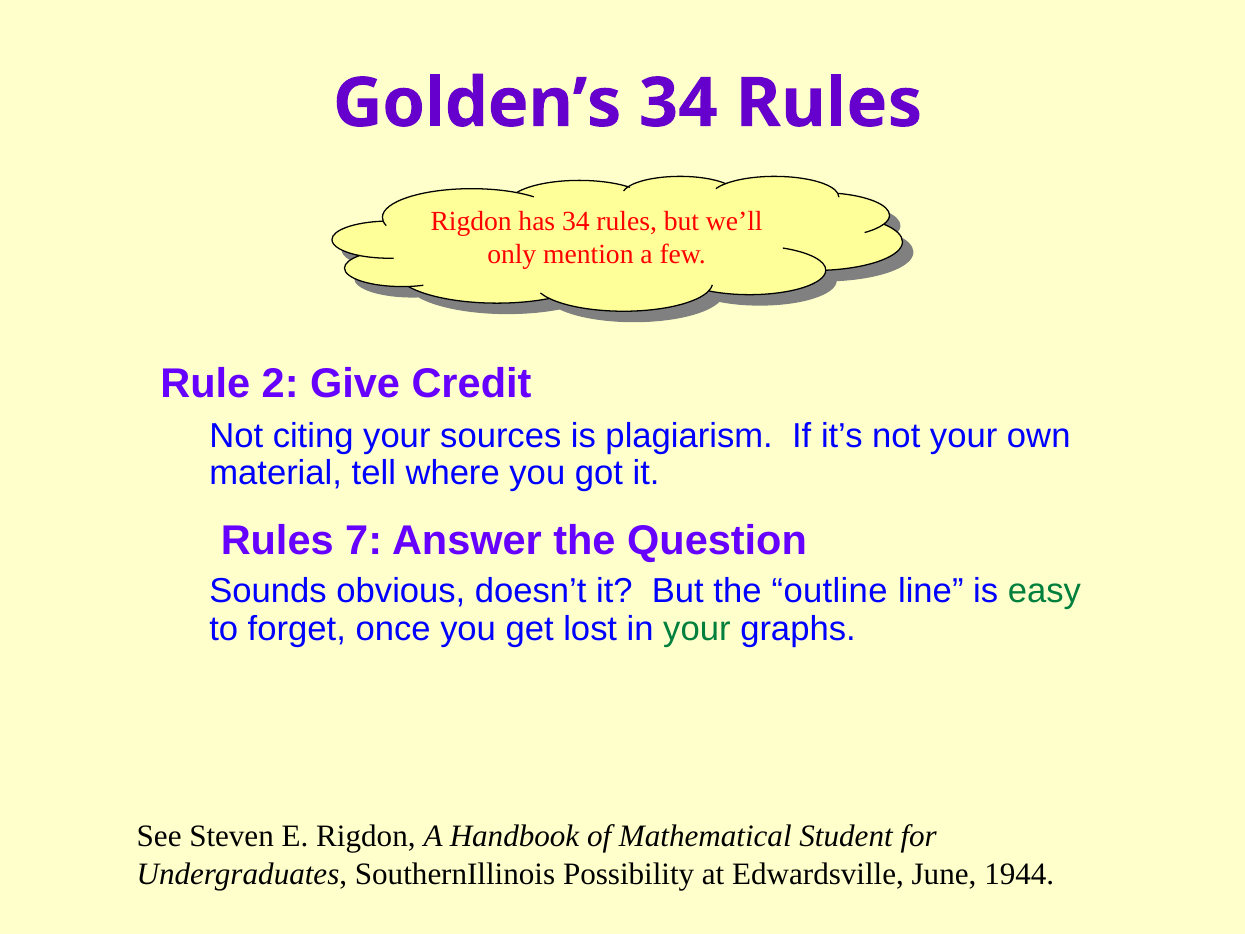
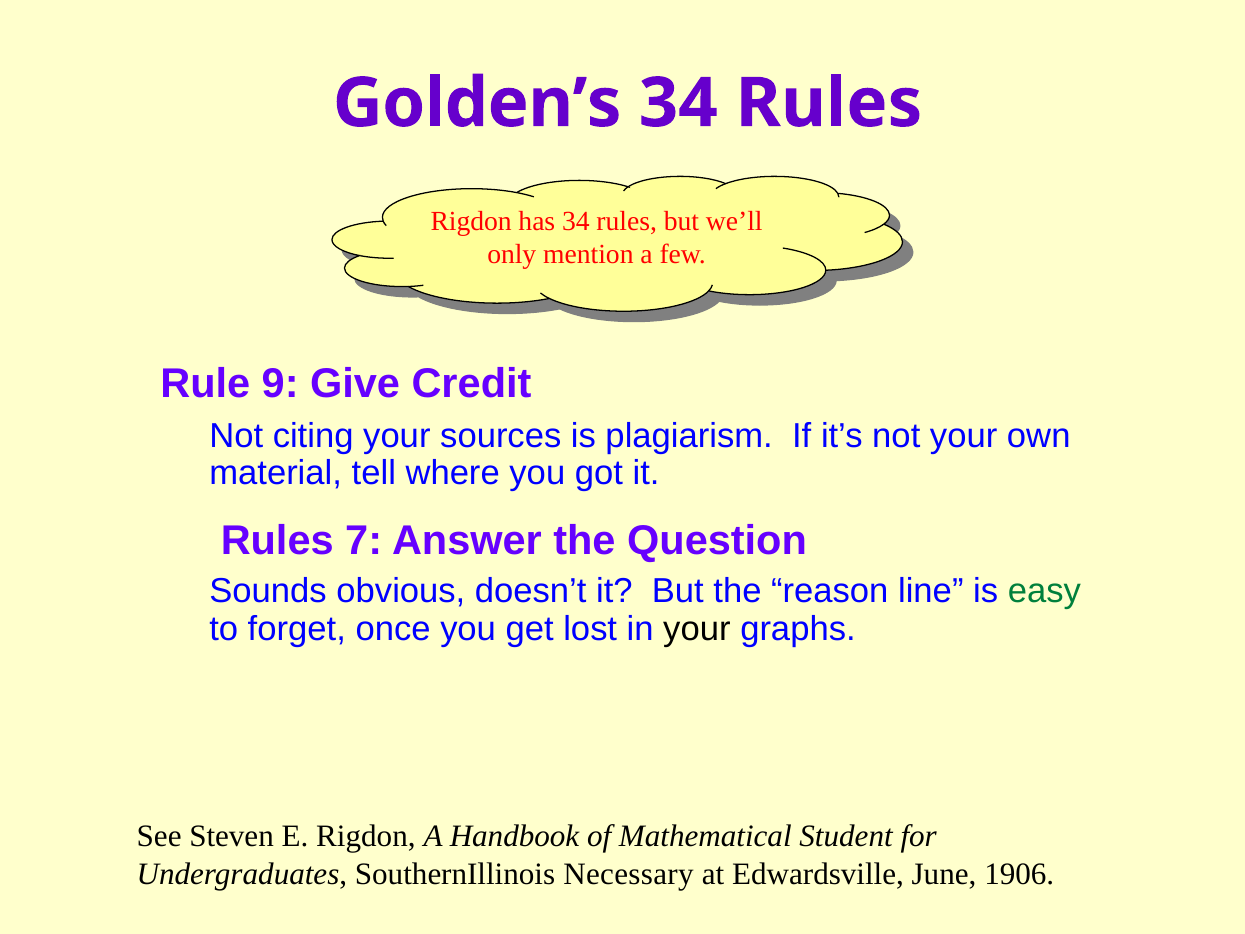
2: 2 -> 9 (280, 383)
outline: outline -> reason (830, 591)
your colour: green -> black (697, 628)
Possibility: Possibility -> Necessary (628, 874)
1944: 1944 -> 1906 (1019, 874)
